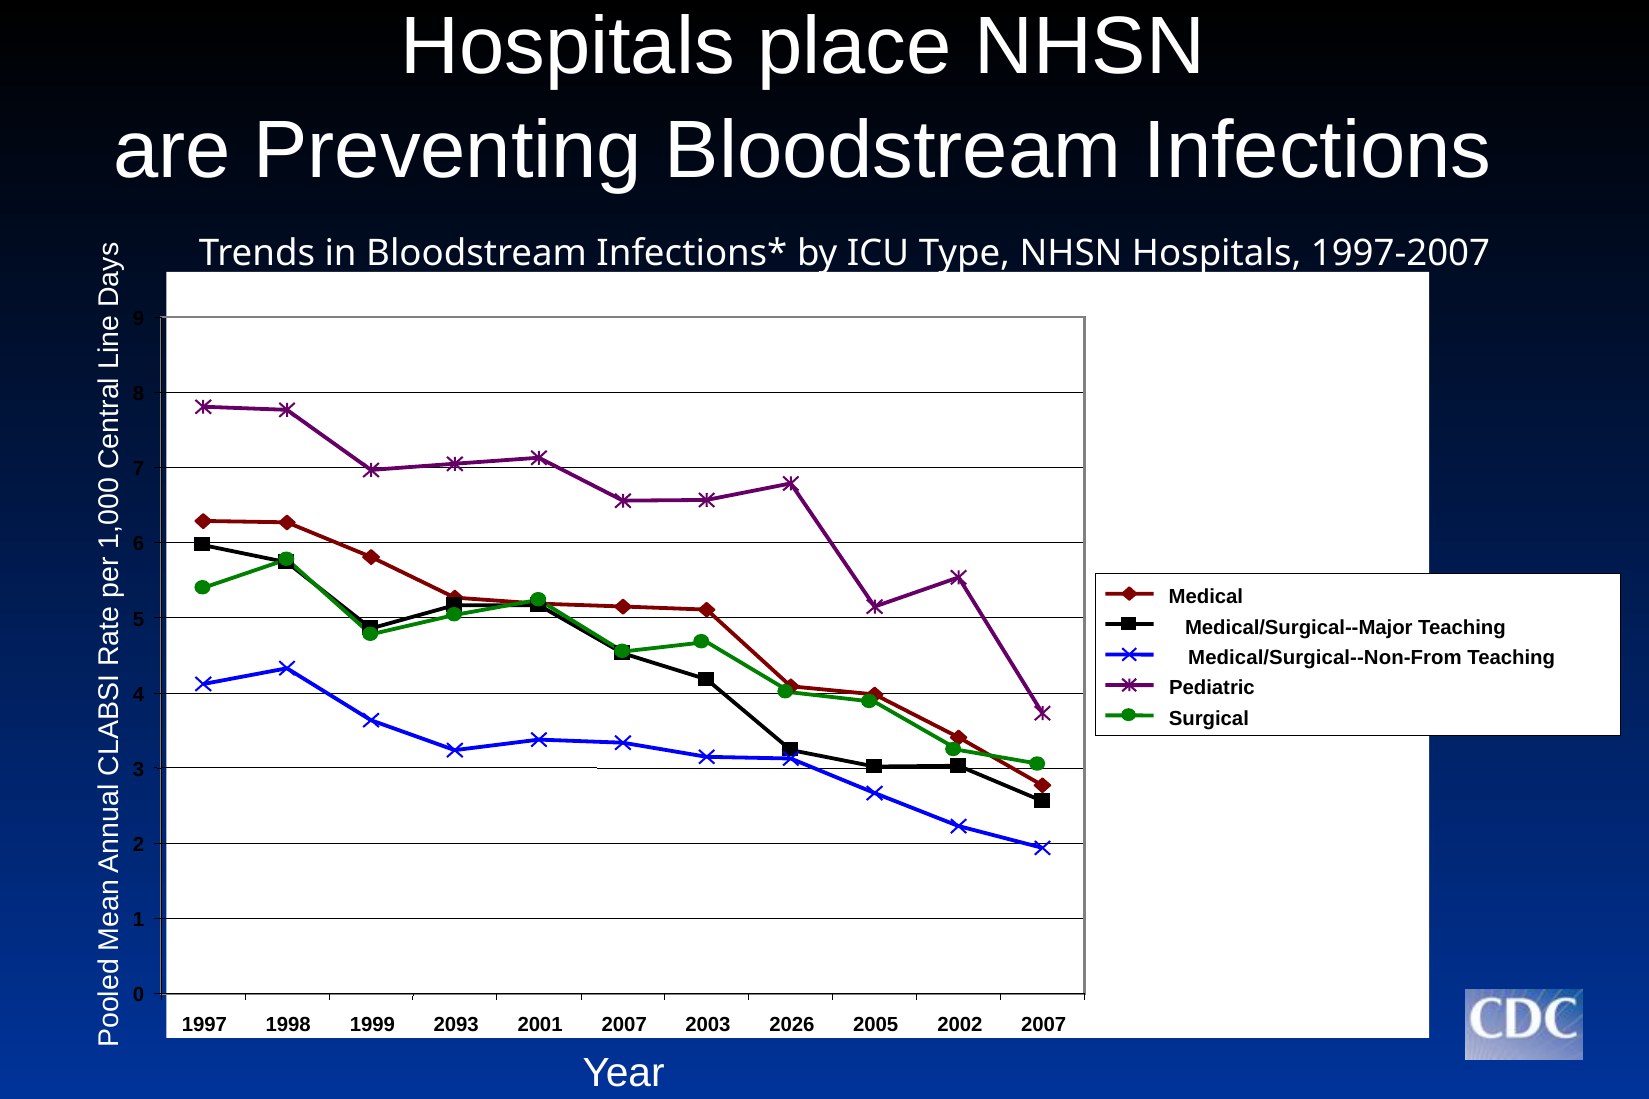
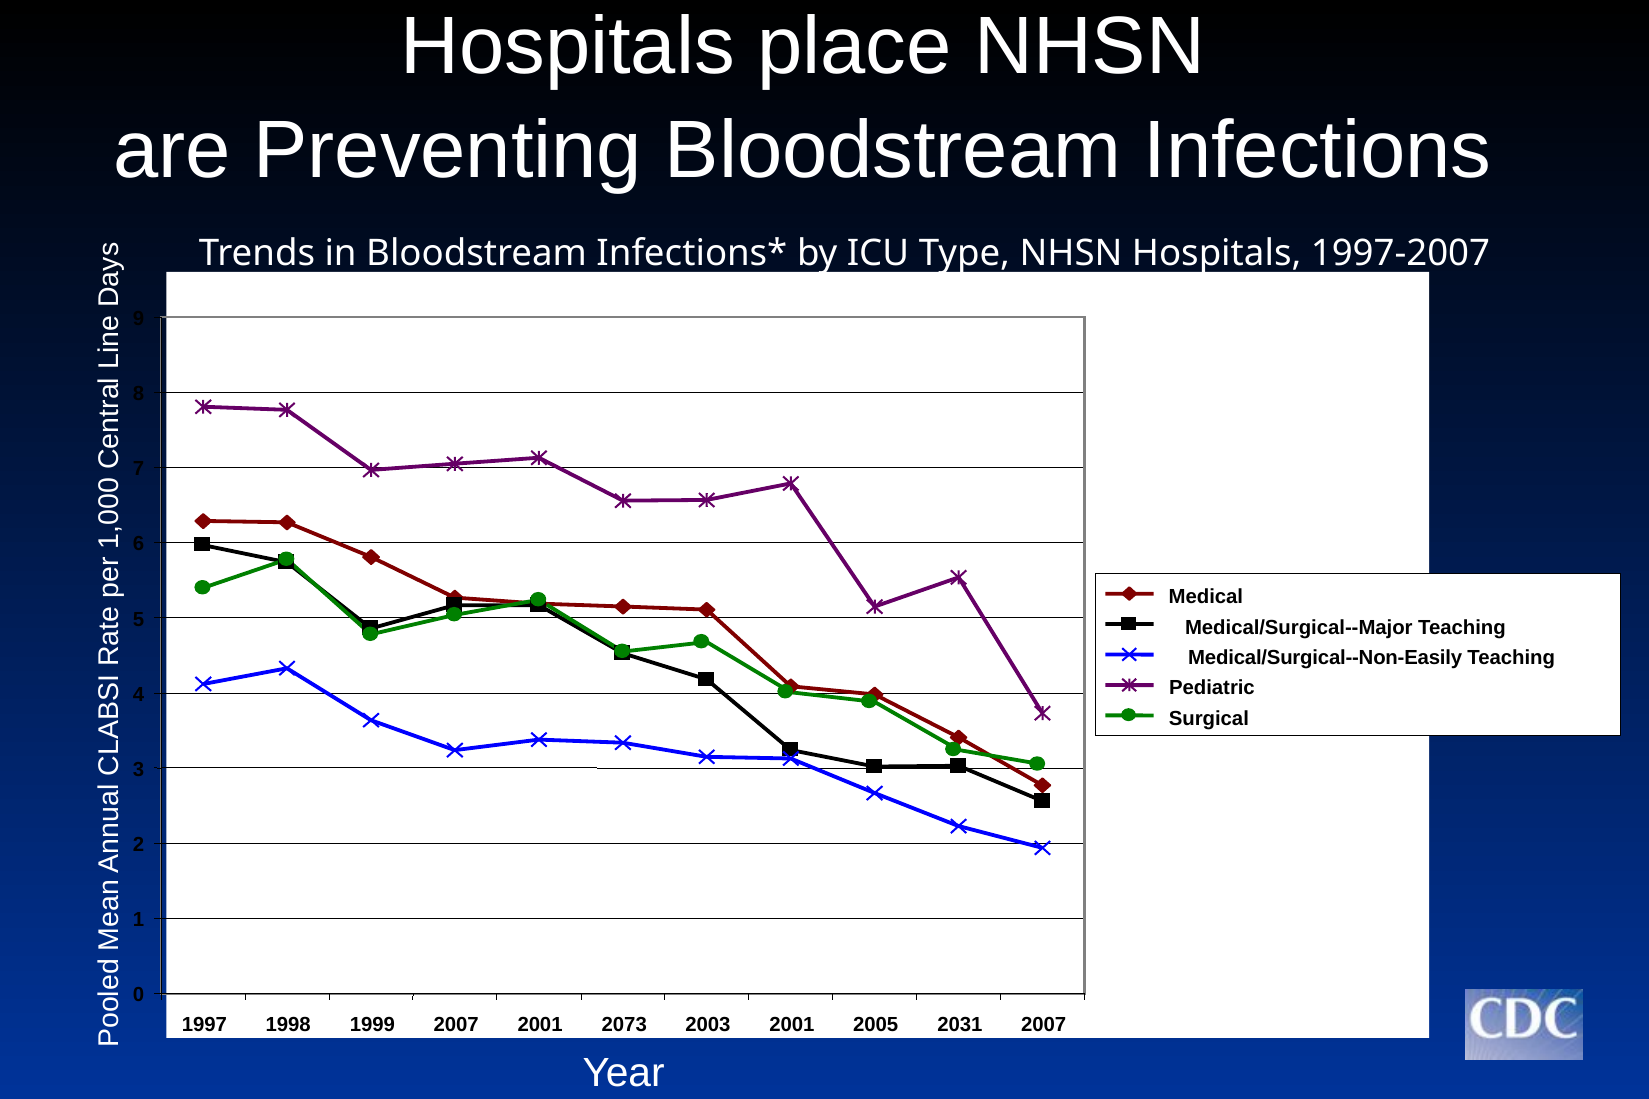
Medical/Surgical--Non-From: Medical/Surgical--Non-From -> Medical/Surgical--Non-Easily (1325, 658)
1999 2093: 2093 -> 2007 (456, 1025)
2001 2007: 2007 -> 2073 (624, 1025)
2003 2026: 2026 -> 2001 (792, 1025)
2002: 2002 -> 2031 (960, 1025)
